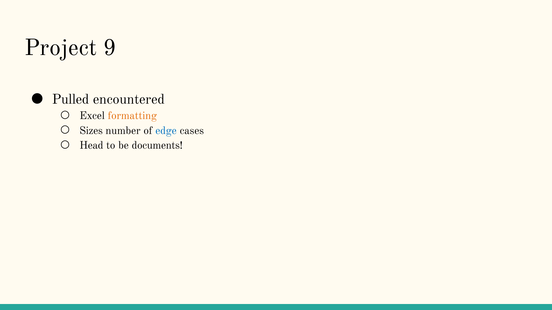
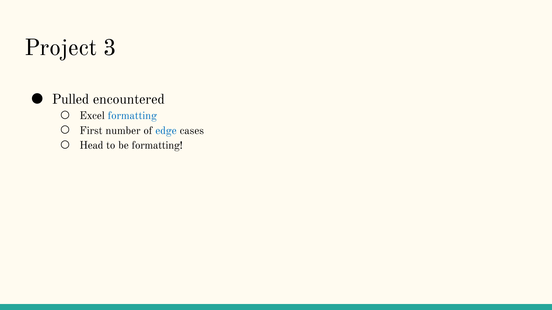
9: 9 -> 3 (110, 48)
formatting colour: orange -> blue (132, 116)
Sizes: Sizes -> First (91, 131)
be documents: documents -> formatting (157, 146)
